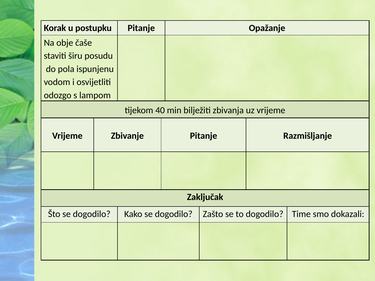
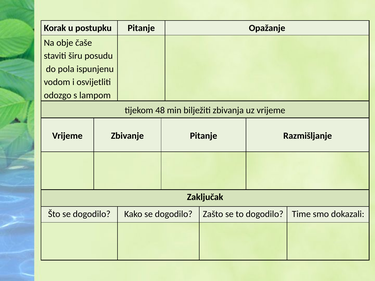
40: 40 -> 48 (160, 110)
